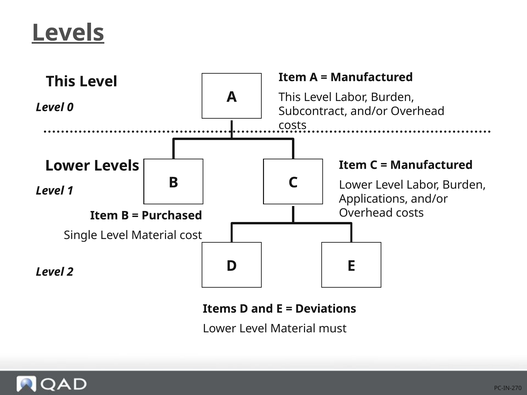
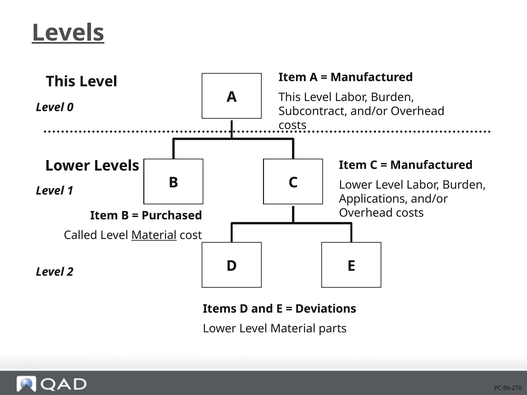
Single: Single -> Called (81, 236)
Material underline: none -> present (154, 236)
must: must -> parts (333, 329)
